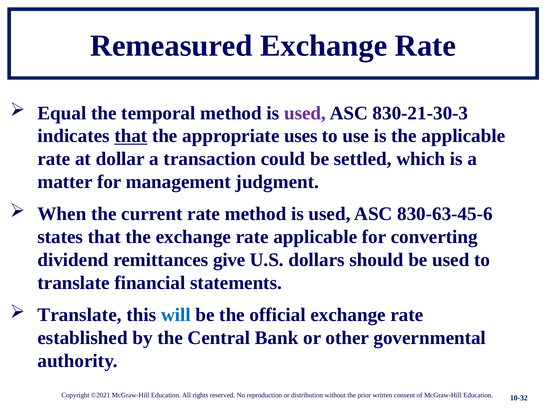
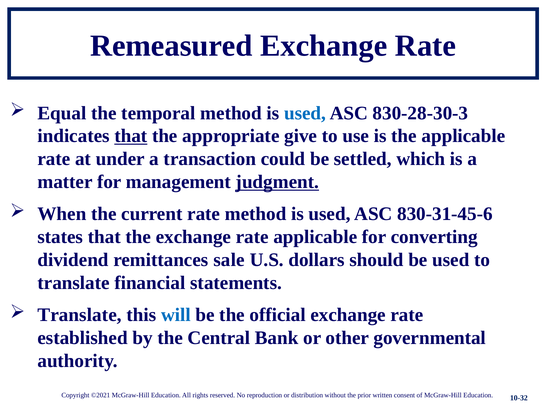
used colour: purple -> blue (305, 113)
830-21-30-3: 830-21-30-3 -> 830-28-30-3 (420, 113)
uses: uses -> give (301, 136)
dollar: dollar -> under (120, 159)
judgment underline: none -> present (277, 182)
830-63-45-6: 830-63-45-6 -> 830-31-45-6 (445, 214)
give: give -> sale (229, 260)
